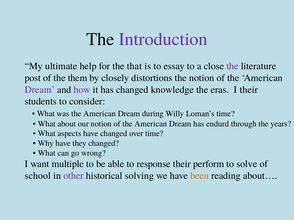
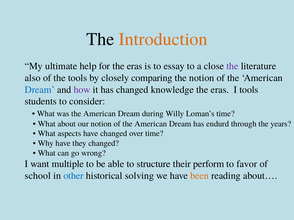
Introduction colour: purple -> orange (163, 39)
for the that: that -> eras (135, 66)
post: post -> also (33, 78)
the them: them -> tools (78, 78)
distortions: distortions -> comparing (152, 78)
Dream colour: purple -> blue (40, 90)
I their: their -> tools (249, 90)
response: response -> structure (154, 164)
solve: solve -> favor (247, 164)
other colour: purple -> blue (73, 176)
